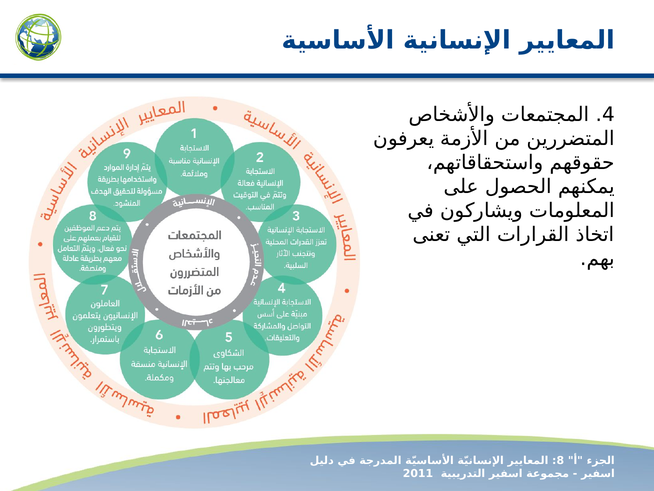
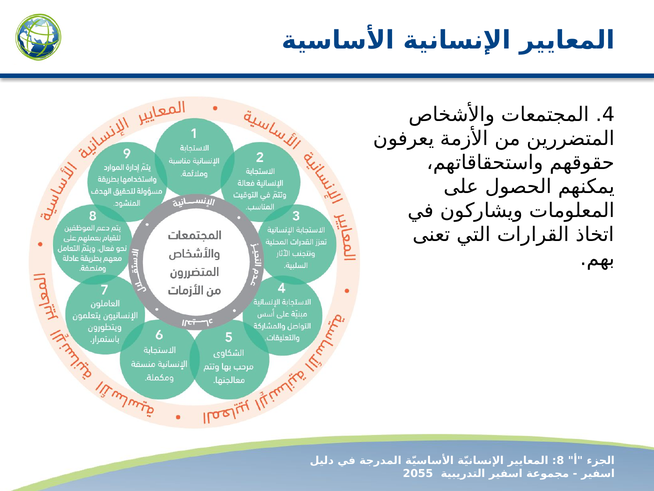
2011: 2011 -> 2055 (418, 473)
